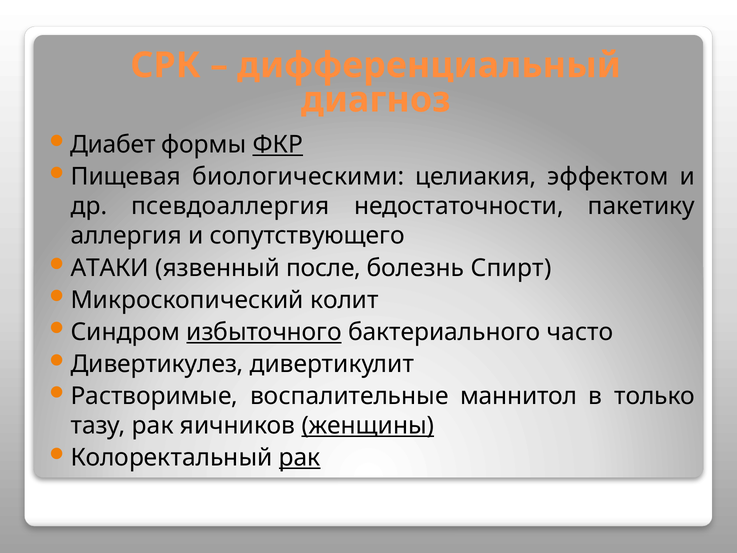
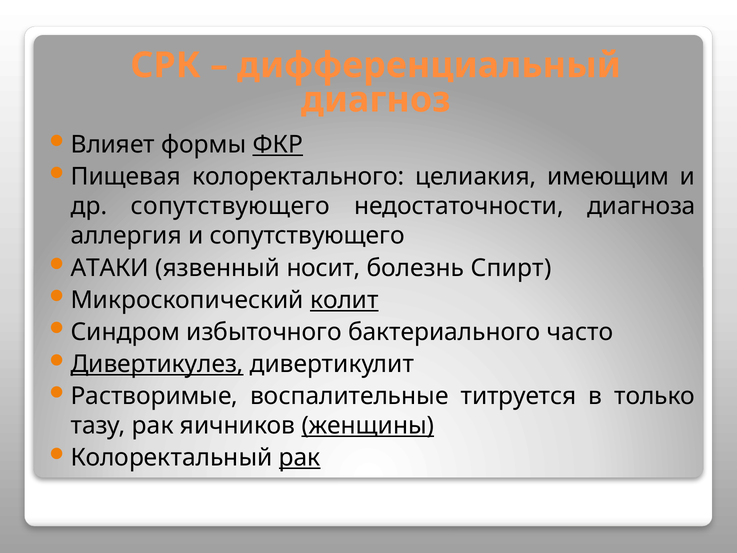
Диабет: Диабет -> Влияет (113, 145)
биологическими: биологическими -> колоректального (298, 177)
эффектом: эффектом -> имеющим (608, 177)
др псевдоаллергия: псевдоаллергия -> сопутствующего (230, 206)
пакетику: пакетику -> диагноза (641, 206)
после: после -> носит (324, 268)
колит underline: none -> present (344, 300)
избыточного underline: present -> none (264, 332)
Дивертикулез underline: none -> present (157, 364)
маннитол: маннитол -> титруется (519, 396)
